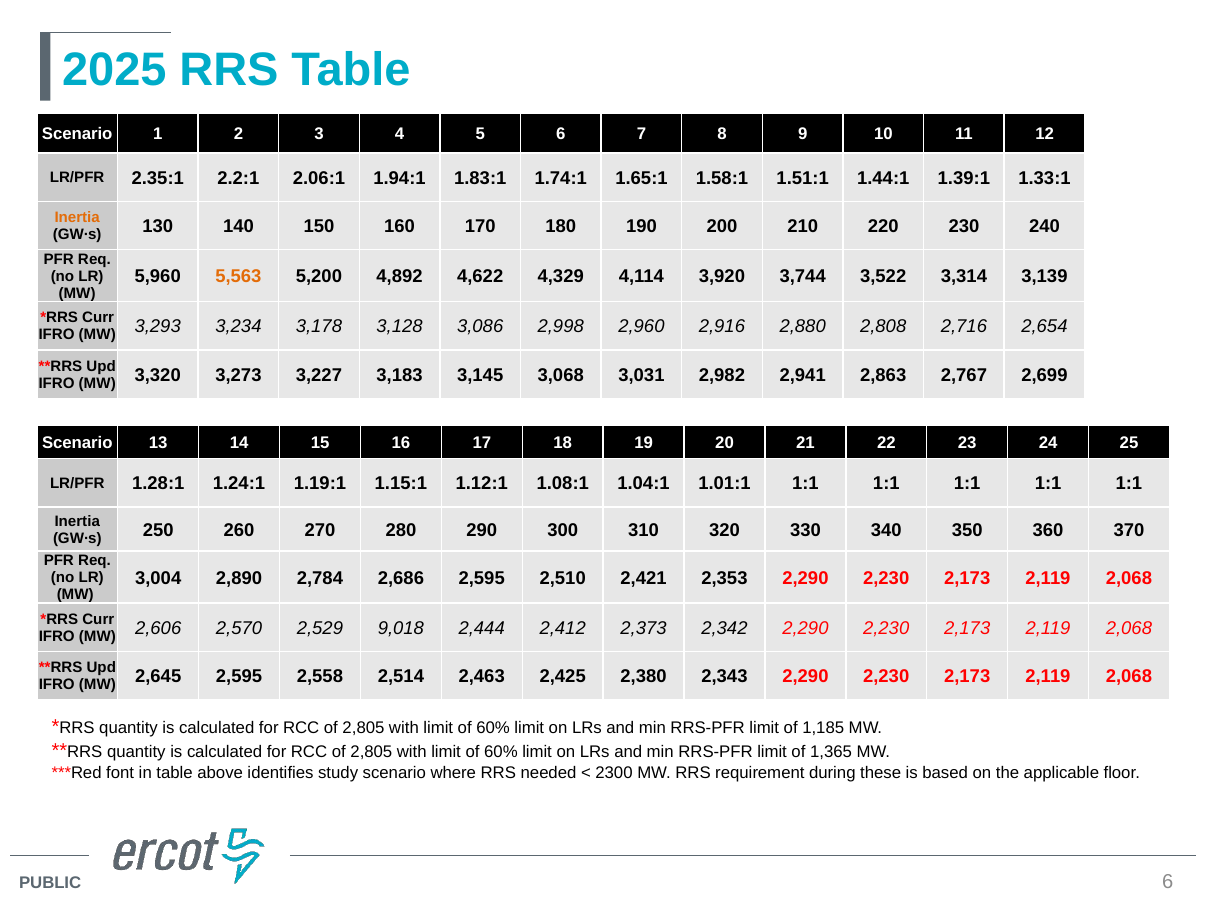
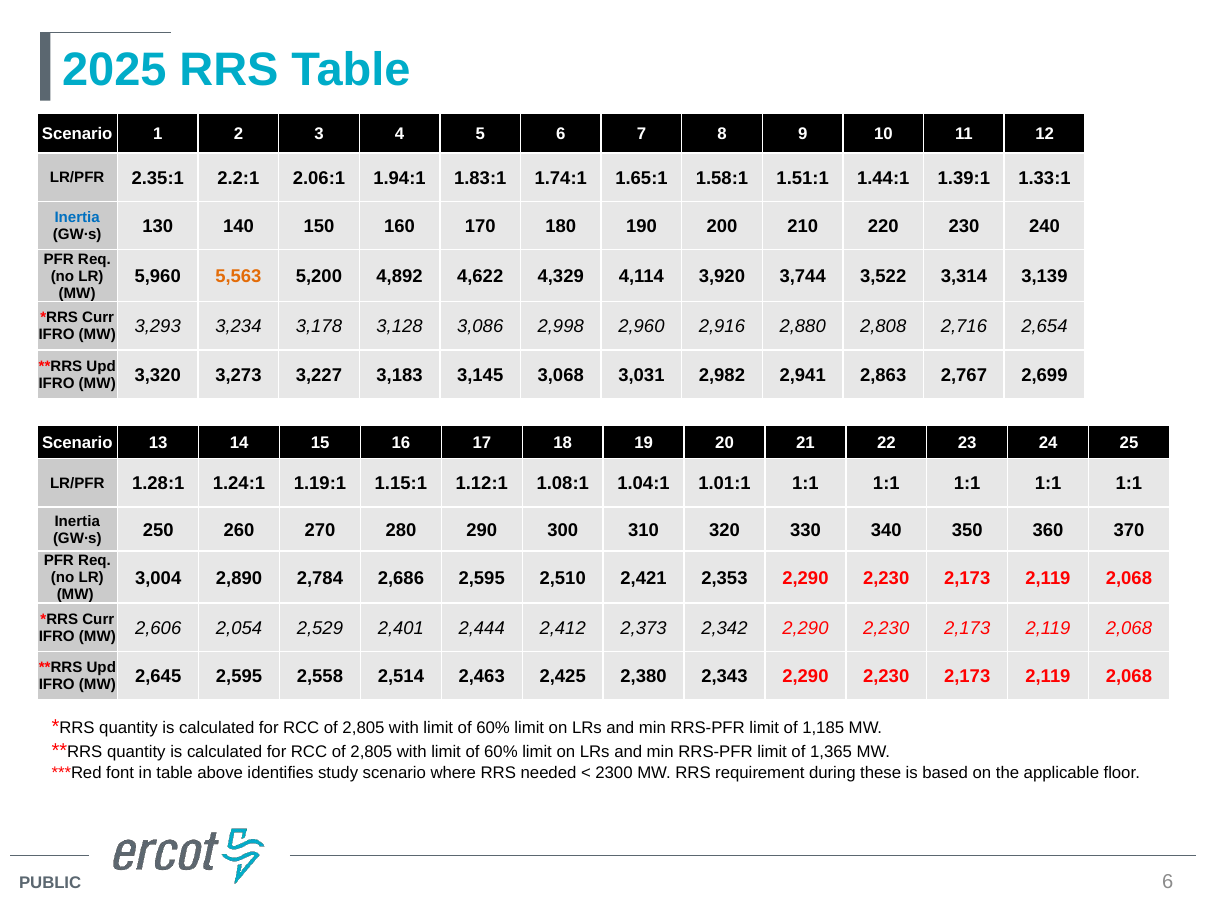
Inertia colour: orange -> blue (77, 218)
2,570: 2,570 -> 2,054 (239, 628)
9,018: 9,018 -> 2,401 (401, 628)
